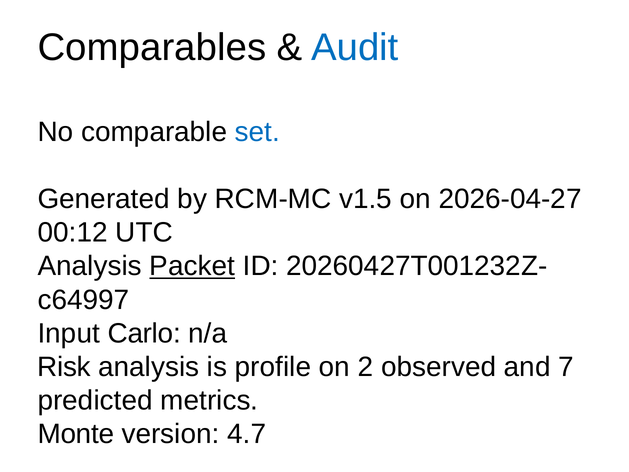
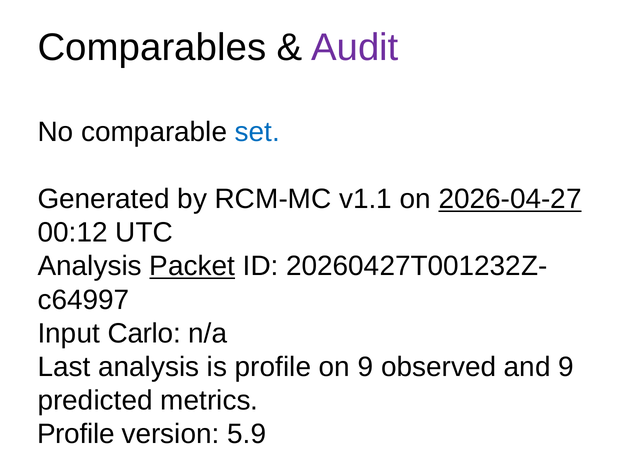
Audit colour: blue -> purple (355, 48)
v1.5: v1.5 -> v1.1 (365, 199)
2026-04-27 underline: none -> present (510, 199)
Risk: Risk -> Last (64, 367)
on 2: 2 -> 9 (366, 367)
and 7: 7 -> 9 (566, 367)
Monte: Monte -> Profile (76, 434)
4.7: 4.7 -> 5.9 (247, 434)
